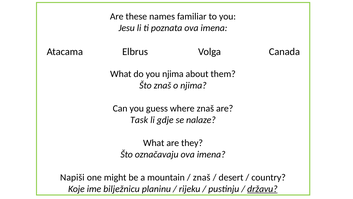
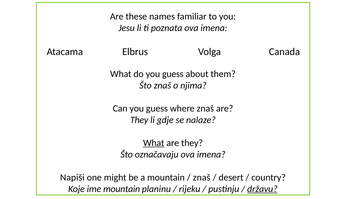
do you njima: njima -> guess (173, 74)
Task: Task -> They (139, 120)
What underline: none -> present (154, 143)
ime bilježnicu: bilježnicu -> mountain (122, 188)
